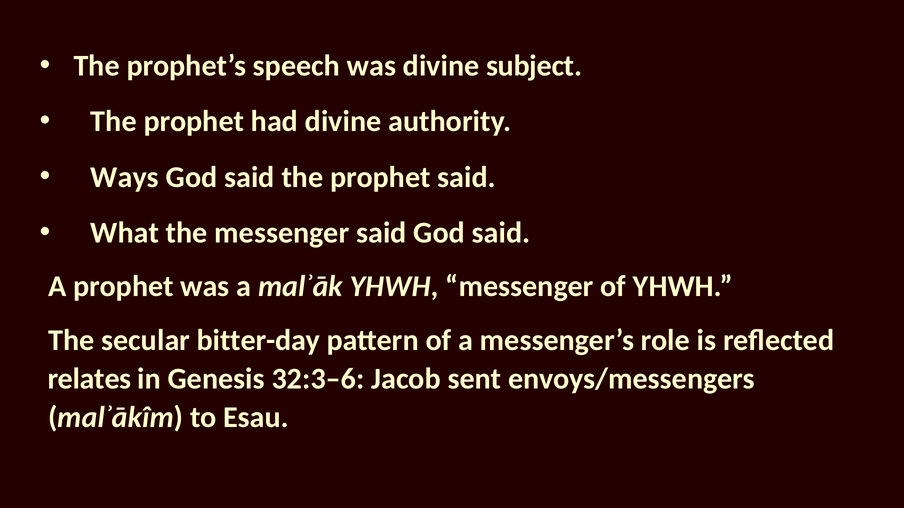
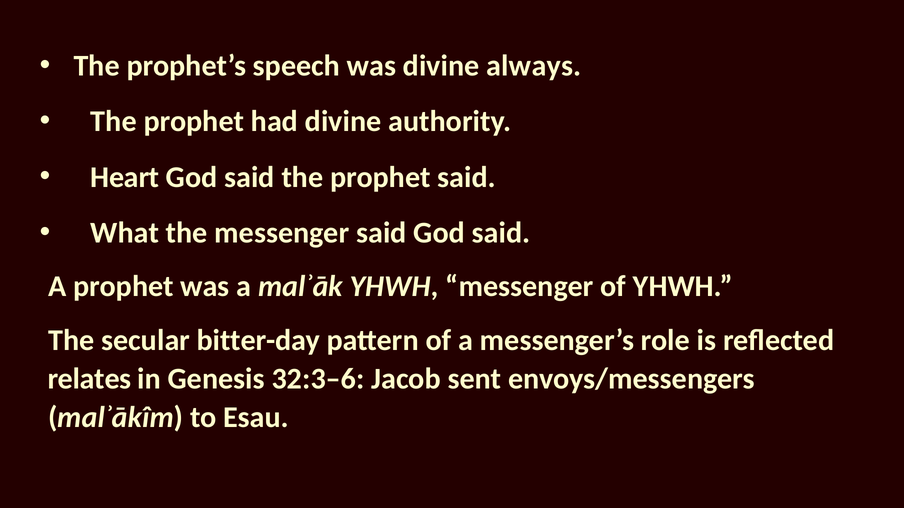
subject: subject -> always (534, 66)
Ways: Ways -> Heart (125, 177)
